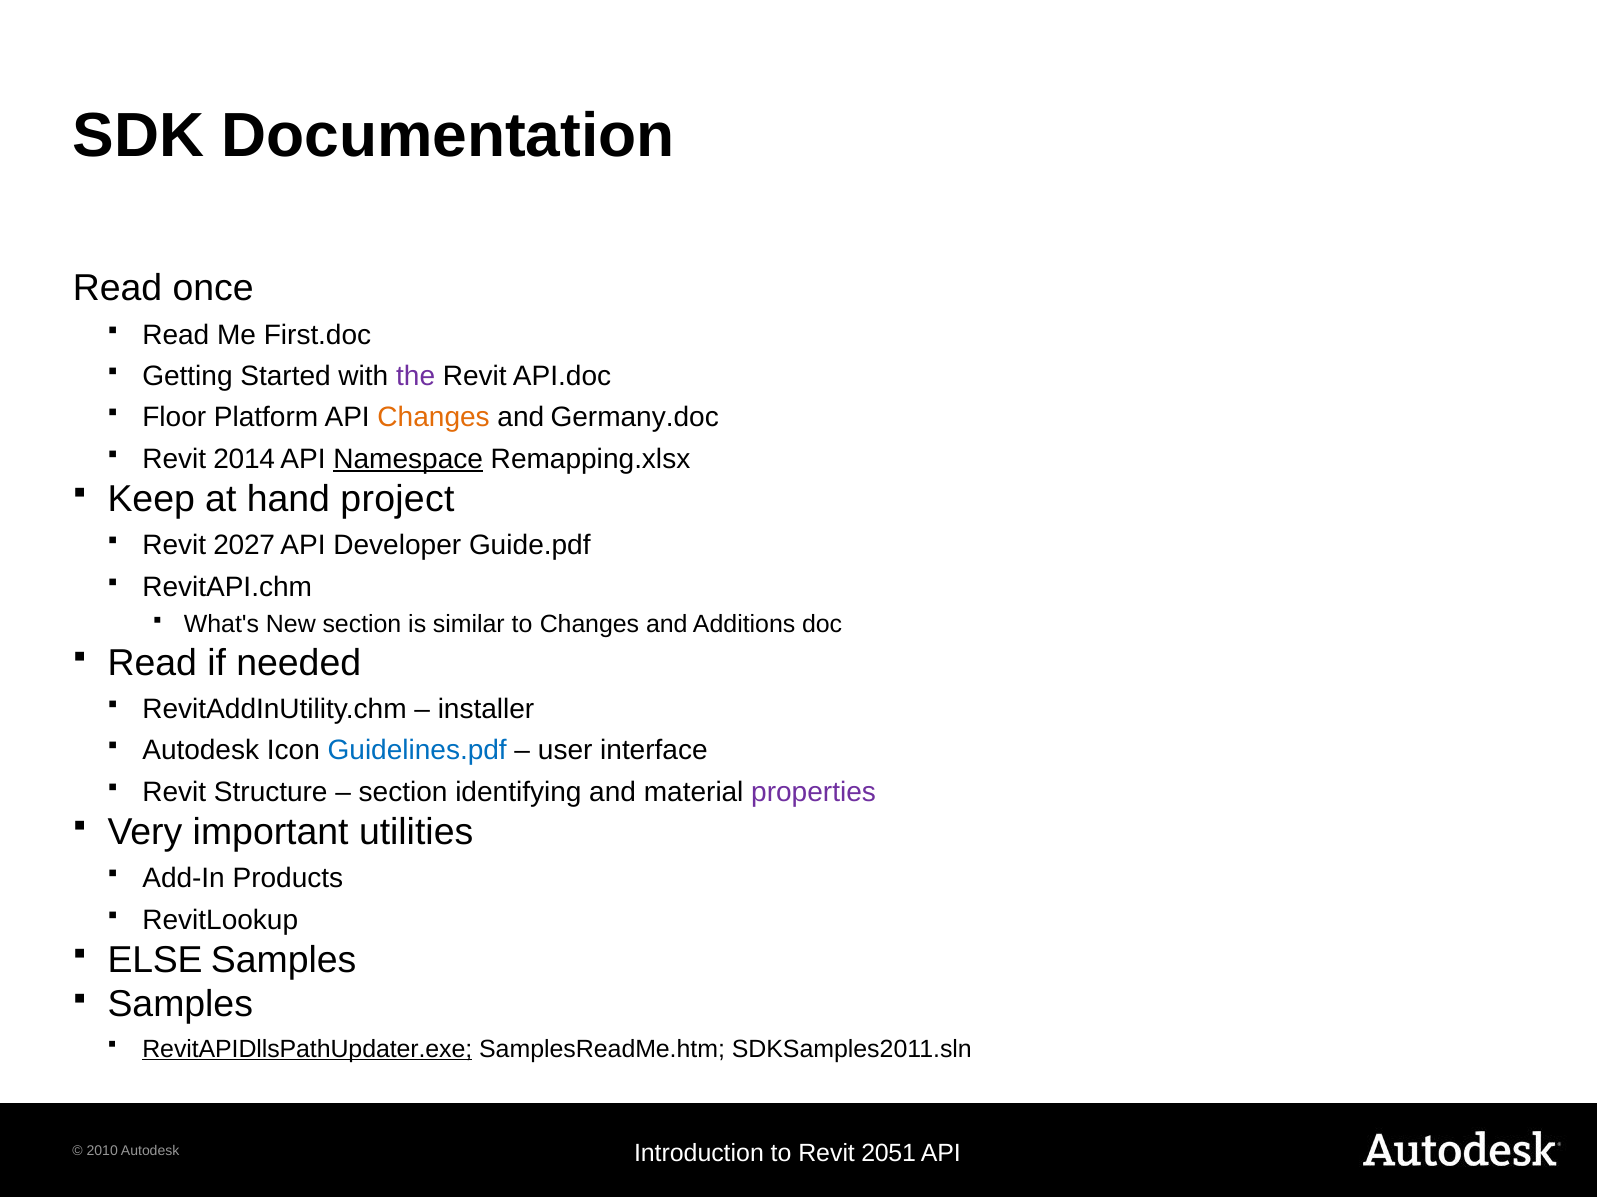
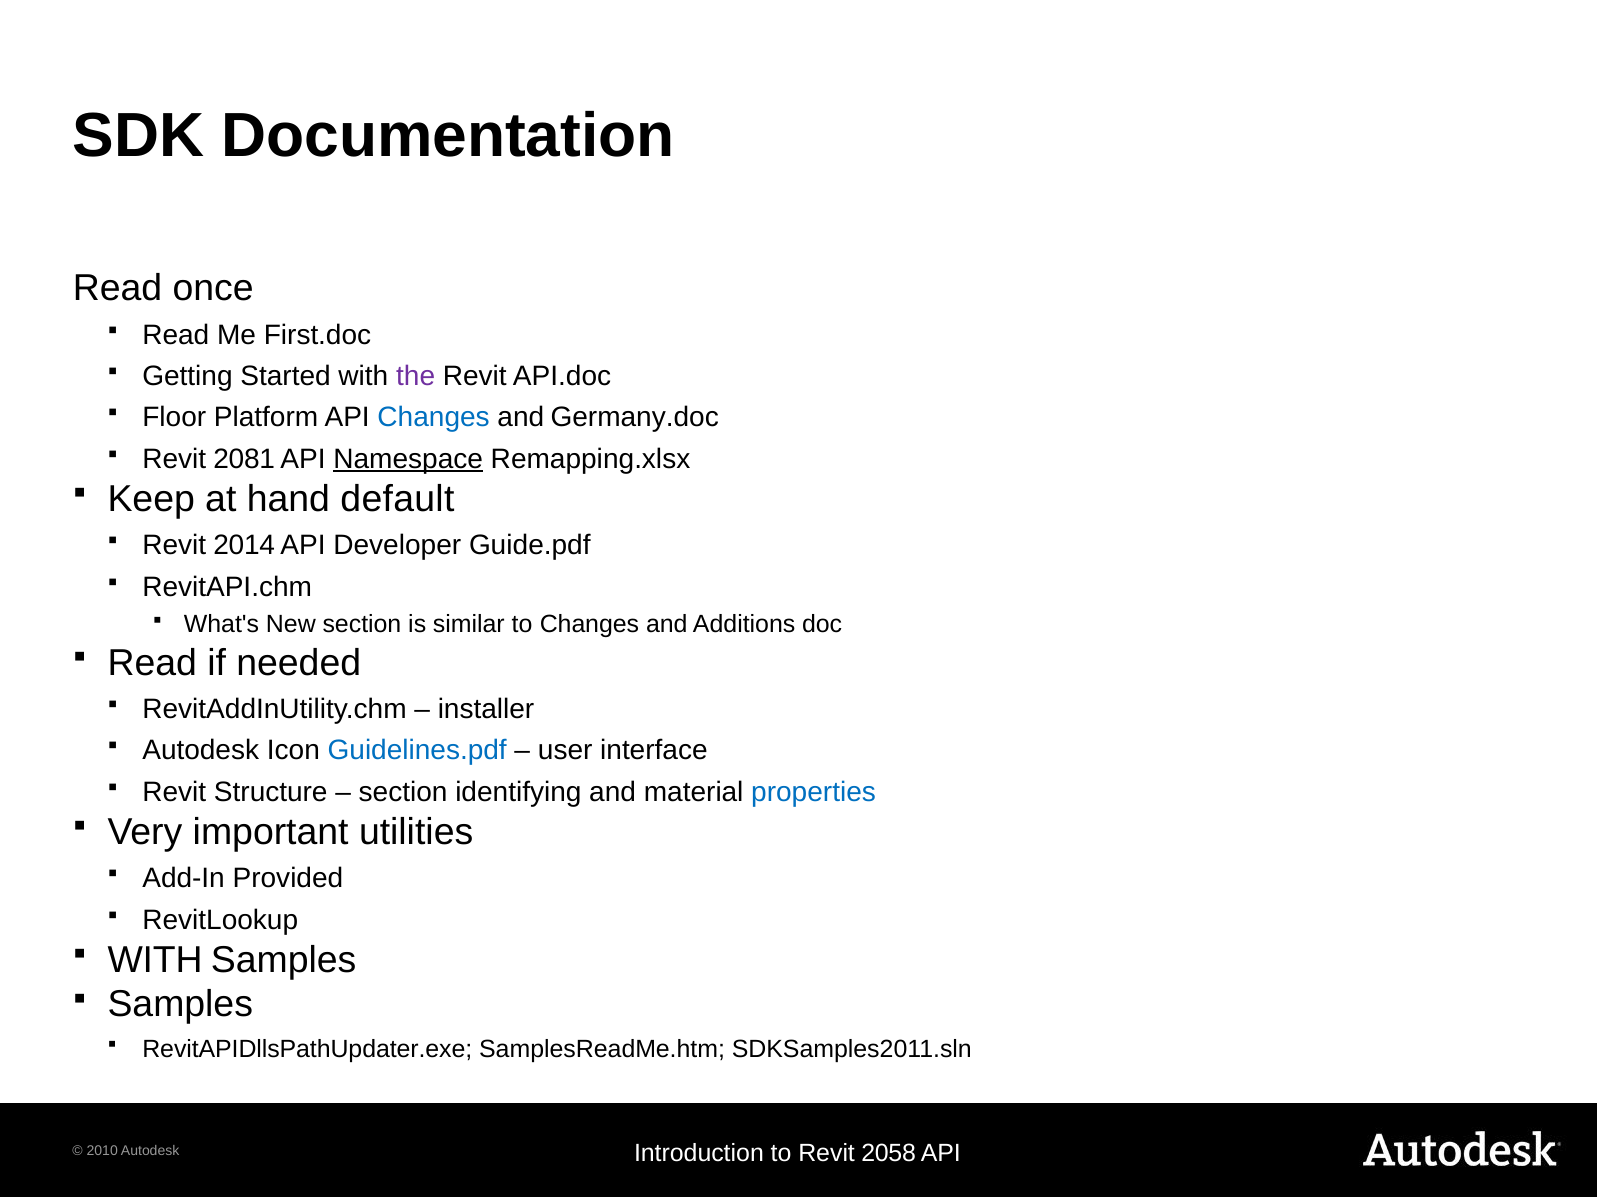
Changes colour: orange -> blue (434, 418)
2014: 2014 -> 2081 (244, 459)
project: project -> default (397, 499)
2027: 2027 -> 2014 (244, 546)
properties colour: purple -> blue (814, 792)
Products: Products -> Provided (288, 879)
ELSE: ELSE -> WITH (155, 960)
RevitAPIDllsPathUpdater.exe underline: present -> none (307, 1049)
2051: 2051 -> 2058 (889, 1154)
